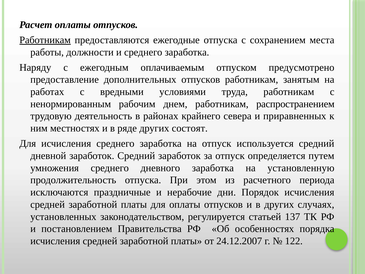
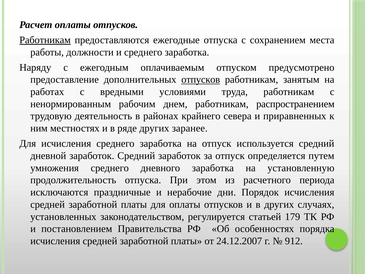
отпусков underline: none -> present (201, 80)
состоят: состоят -> заранее (190, 128)
137: 137 -> 179 (293, 216)
122: 122 -> 912 (294, 241)
